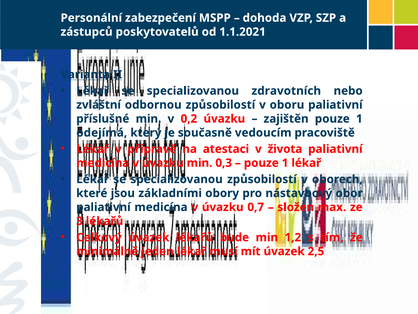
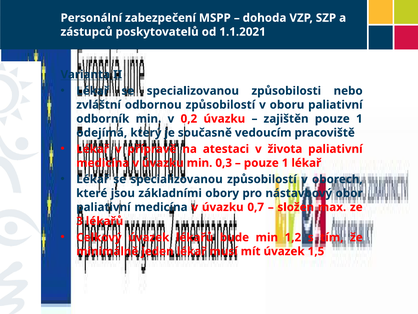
zdravotních: zdravotních -> způsobilosti (286, 91)
příslušné: příslušné -> odborník (103, 119)
2,5: 2,5 -> 1,5 (316, 251)
